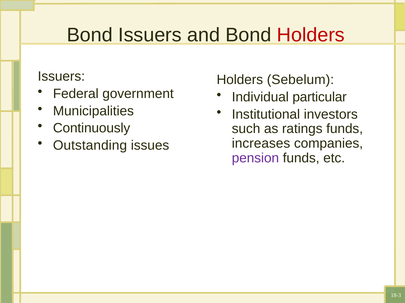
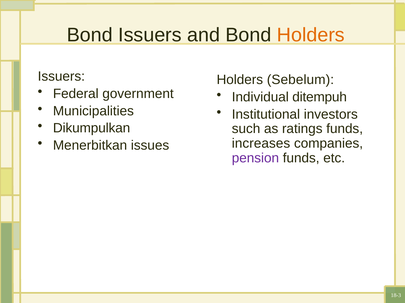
Holders colour: red -> orange (311, 35)
particular: particular -> ditempuh (320, 97)
Continuously: Continuously -> Dikumpulkan (92, 128)
Outstanding: Outstanding -> Menerbitkan (90, 146)
